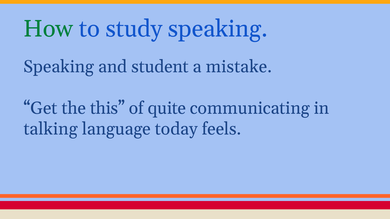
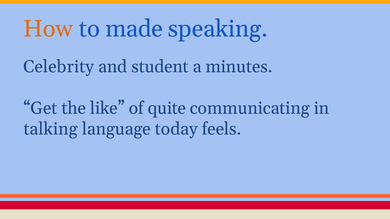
How colour: green -> orange (48, 29)
study: study -> made (134, 29)
Speaking: Speaking -> Celebrity (59, 67)
mistake: mistake -> minutes (239, 67)
this: this -> like (107, 108)
